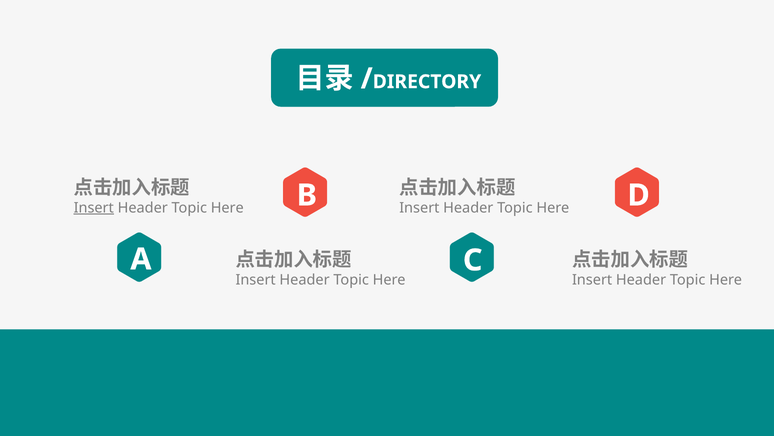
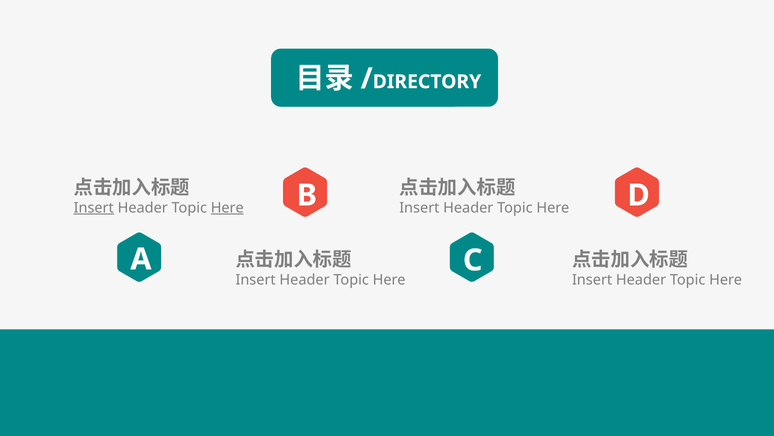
Here underline: none -> present (227, 207)
